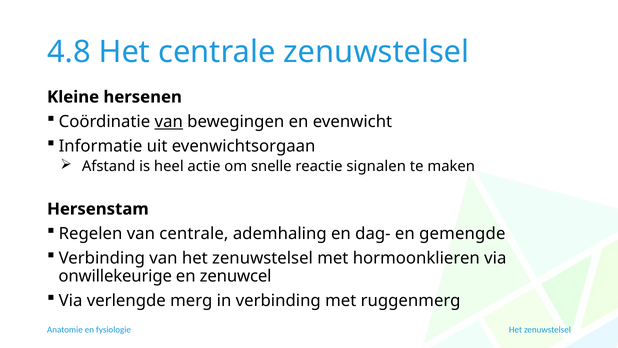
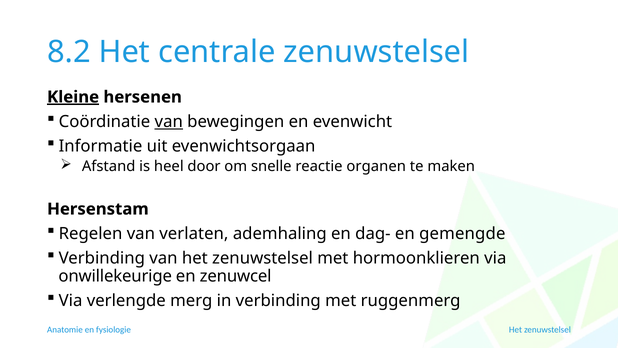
4.8: 4.8 -> 8.2 (69, 52)
Kleine underline: none -> present (73, 97)
actie: actie -> door (204, 166)
signalen: signalen -> organen (376, 166)
van centrale: centrale -> verlaten (194, 233)
